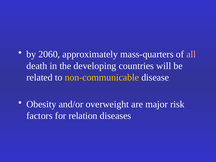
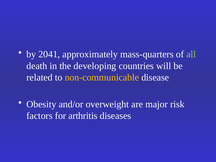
2060: 2060 -> 2041 (49, 54)
all colour: pink -> light green (191, 54)
relation: relation -> arthritis (83, 116)
